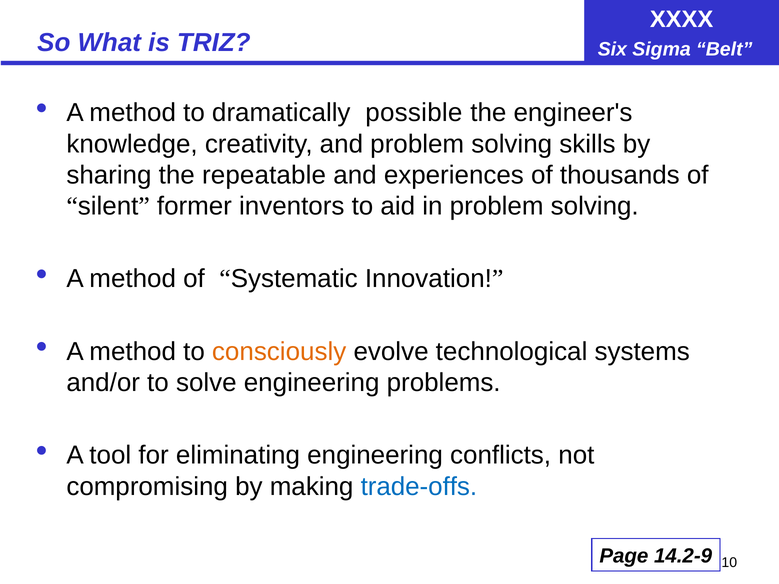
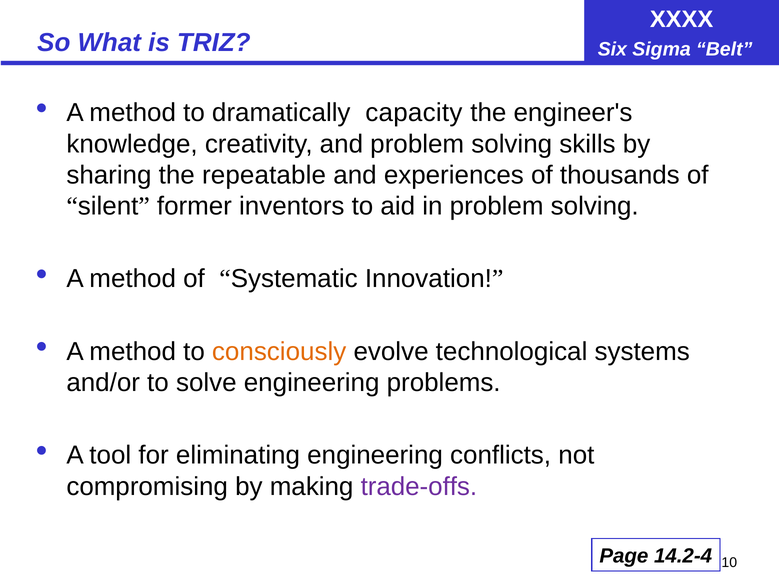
possible: possible -> capacity (414, 113)
trade-offs colour: blue -> purple (419, 487)
14.2-9: 14.2-9 -> 14.2-4 (683, 556)
